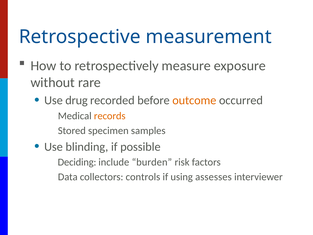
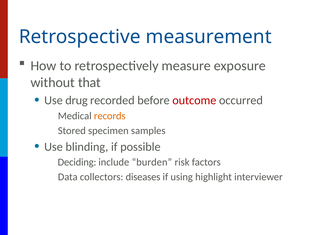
rare: rare -> that (89, 82)
outcome colour: orange -> red (194, 100)
controls: controls -> diseases (143, 177)
assesses: assesses -> highlight (214, 177)
